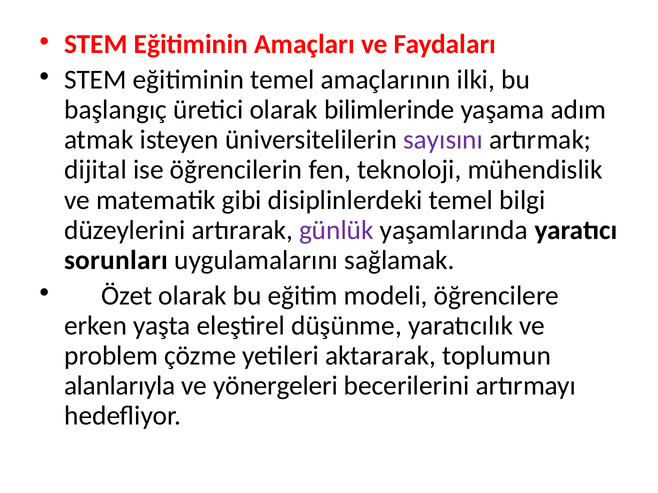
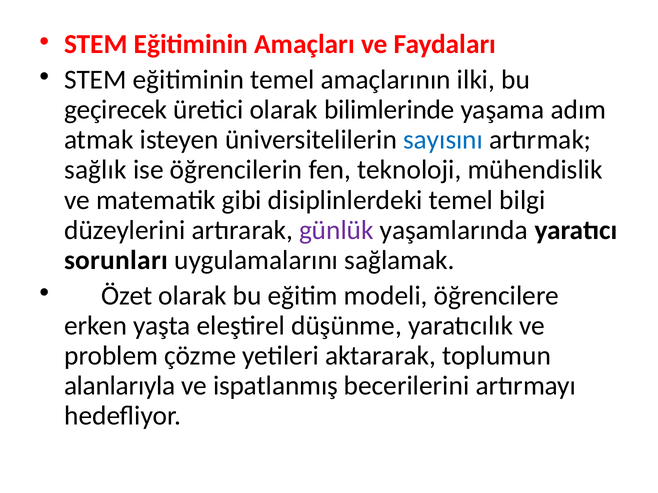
başlangıç: başlangıç -> geçirecek (116, 110)
sayısını colour: purple -> blue (443, 140)
dijital: dijital -> sağlık (95, 170)
yönergeleri: yönergeleri -> ispatlanmış (275, 386)
